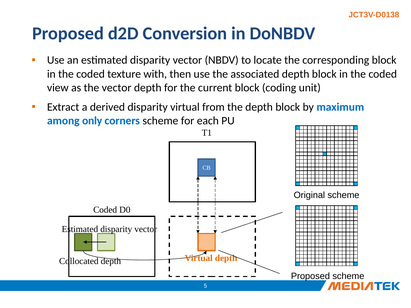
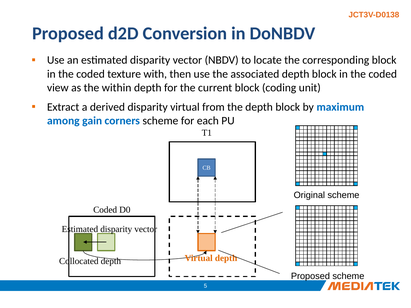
the vector: vector -> within (117, 88)
only: only -> gain (92, 121)
